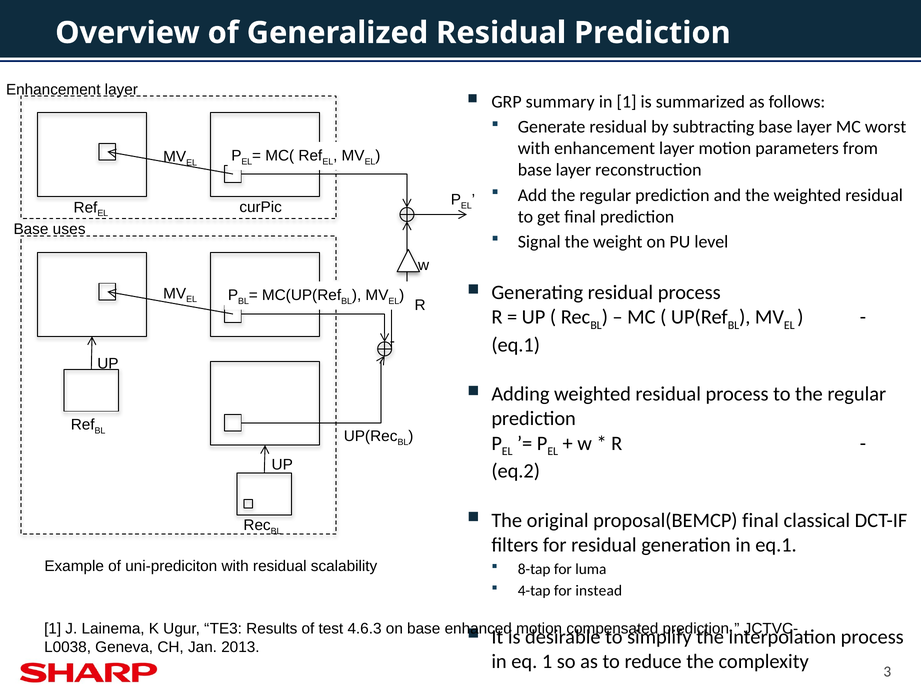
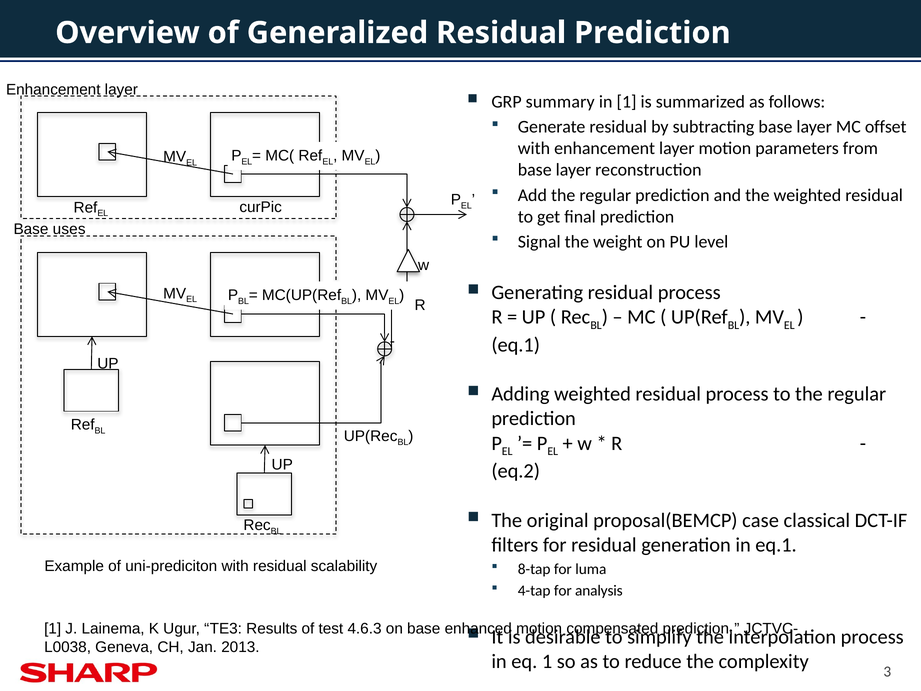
worst: worst -> offset (886, 127)
proposal(BEMCP final: final -> case (761, 520)
instead: instead -> analysis (599, 590)
